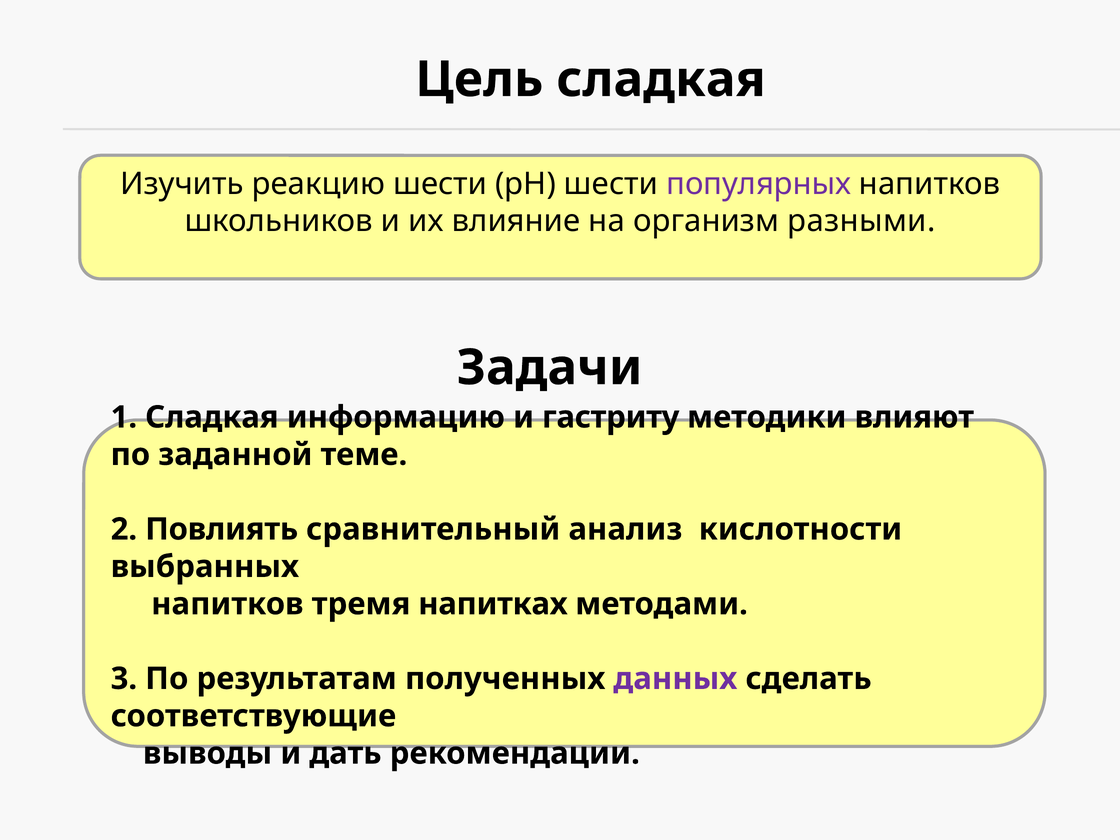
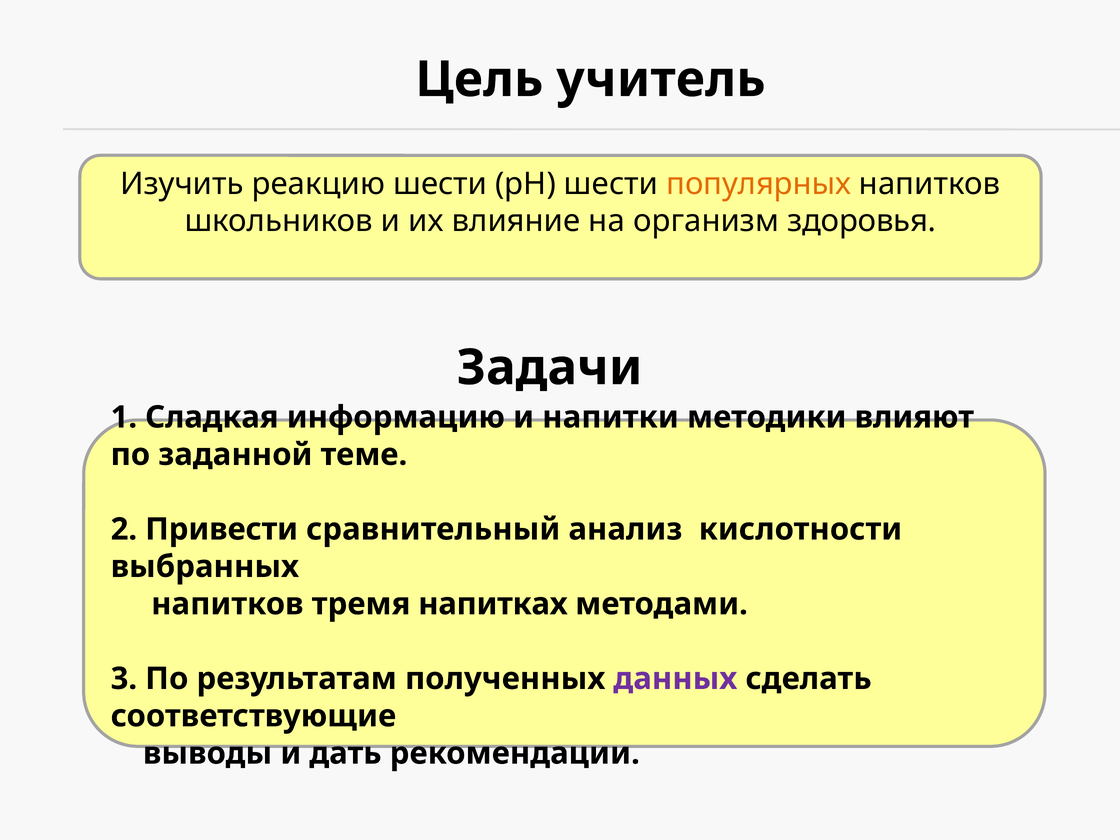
Цель сладкая: сладкая -> учитель (661, 80)
популярных colour: purple -> orange (759, 184)
разными: разными -> здоровья (862, 221)
гастриту: гастриту -> напитки (610, 417)
Повлиять: Повлиять -> Привести (222, 529)
